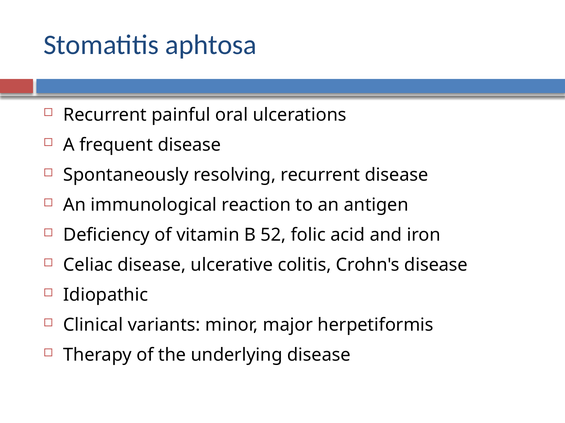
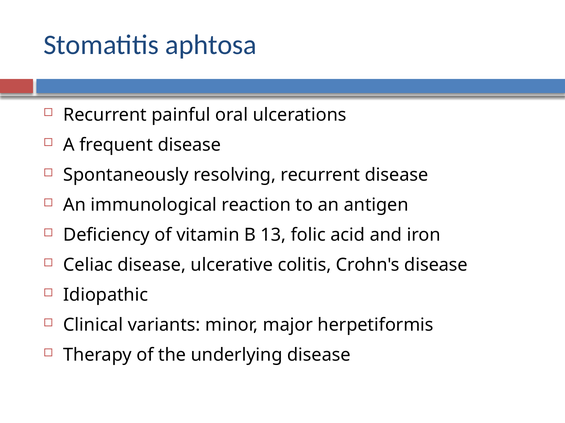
52: 52 -> 13 (273, 235)
